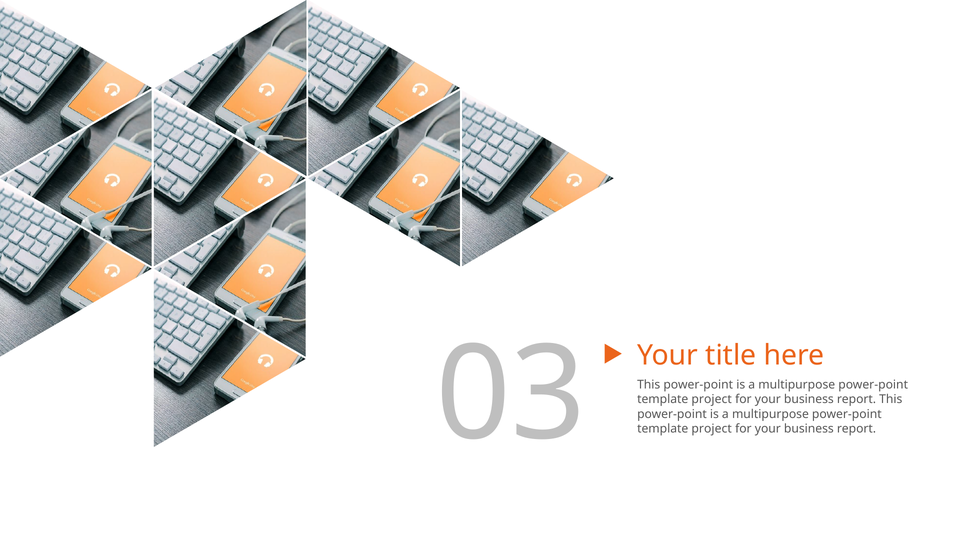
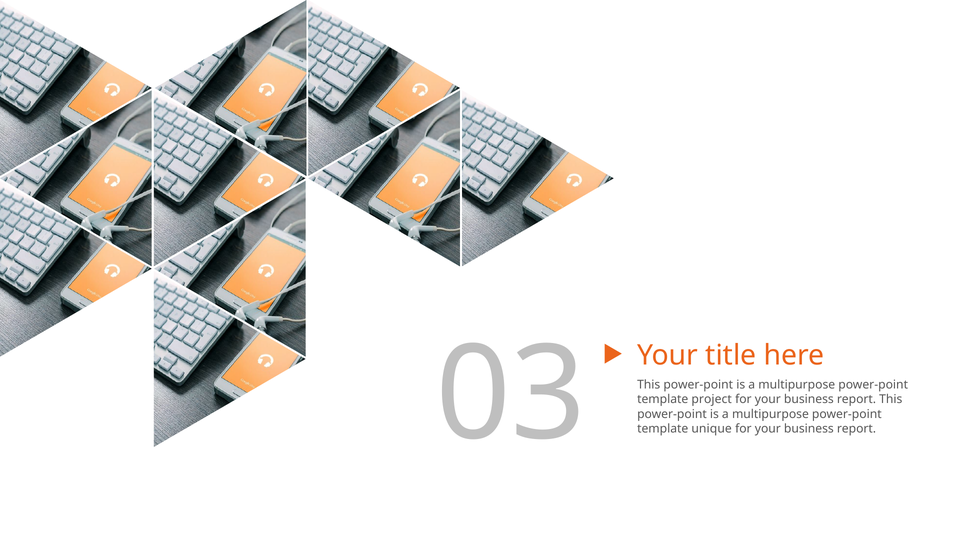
project: project -> unique (712, 428)
